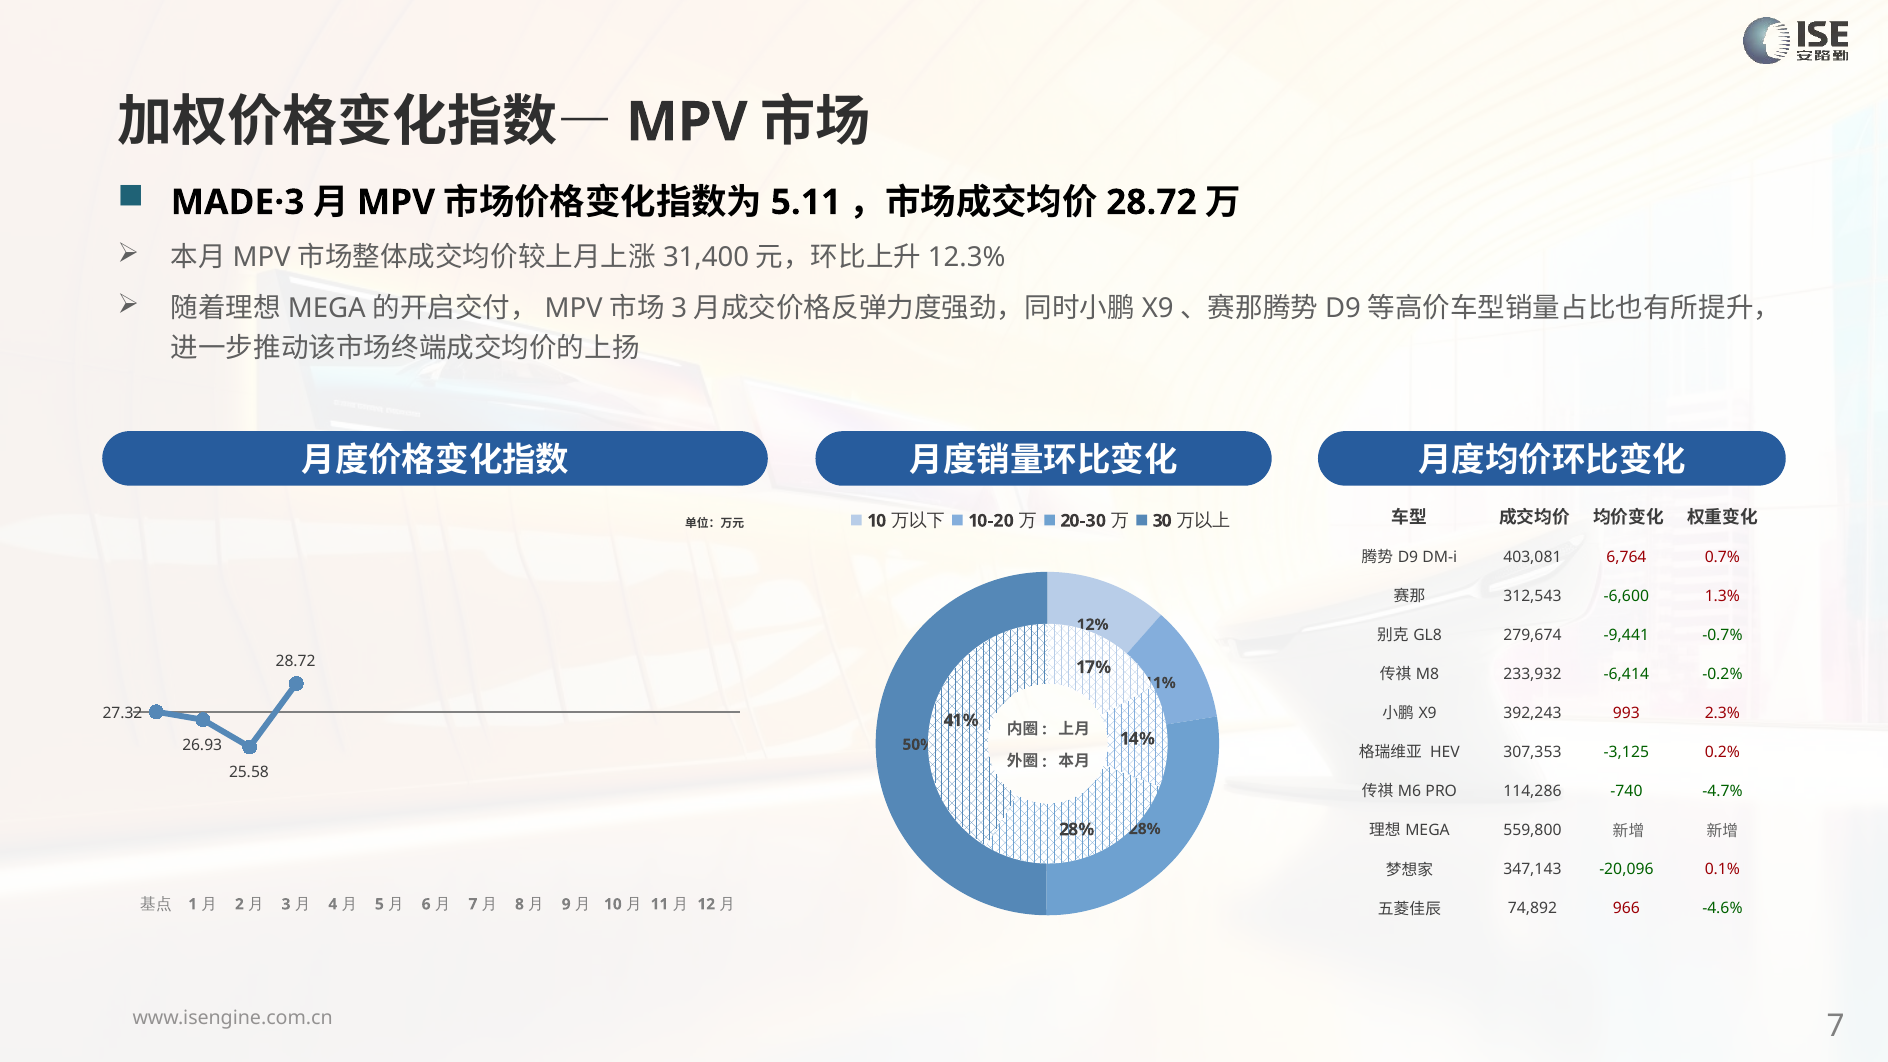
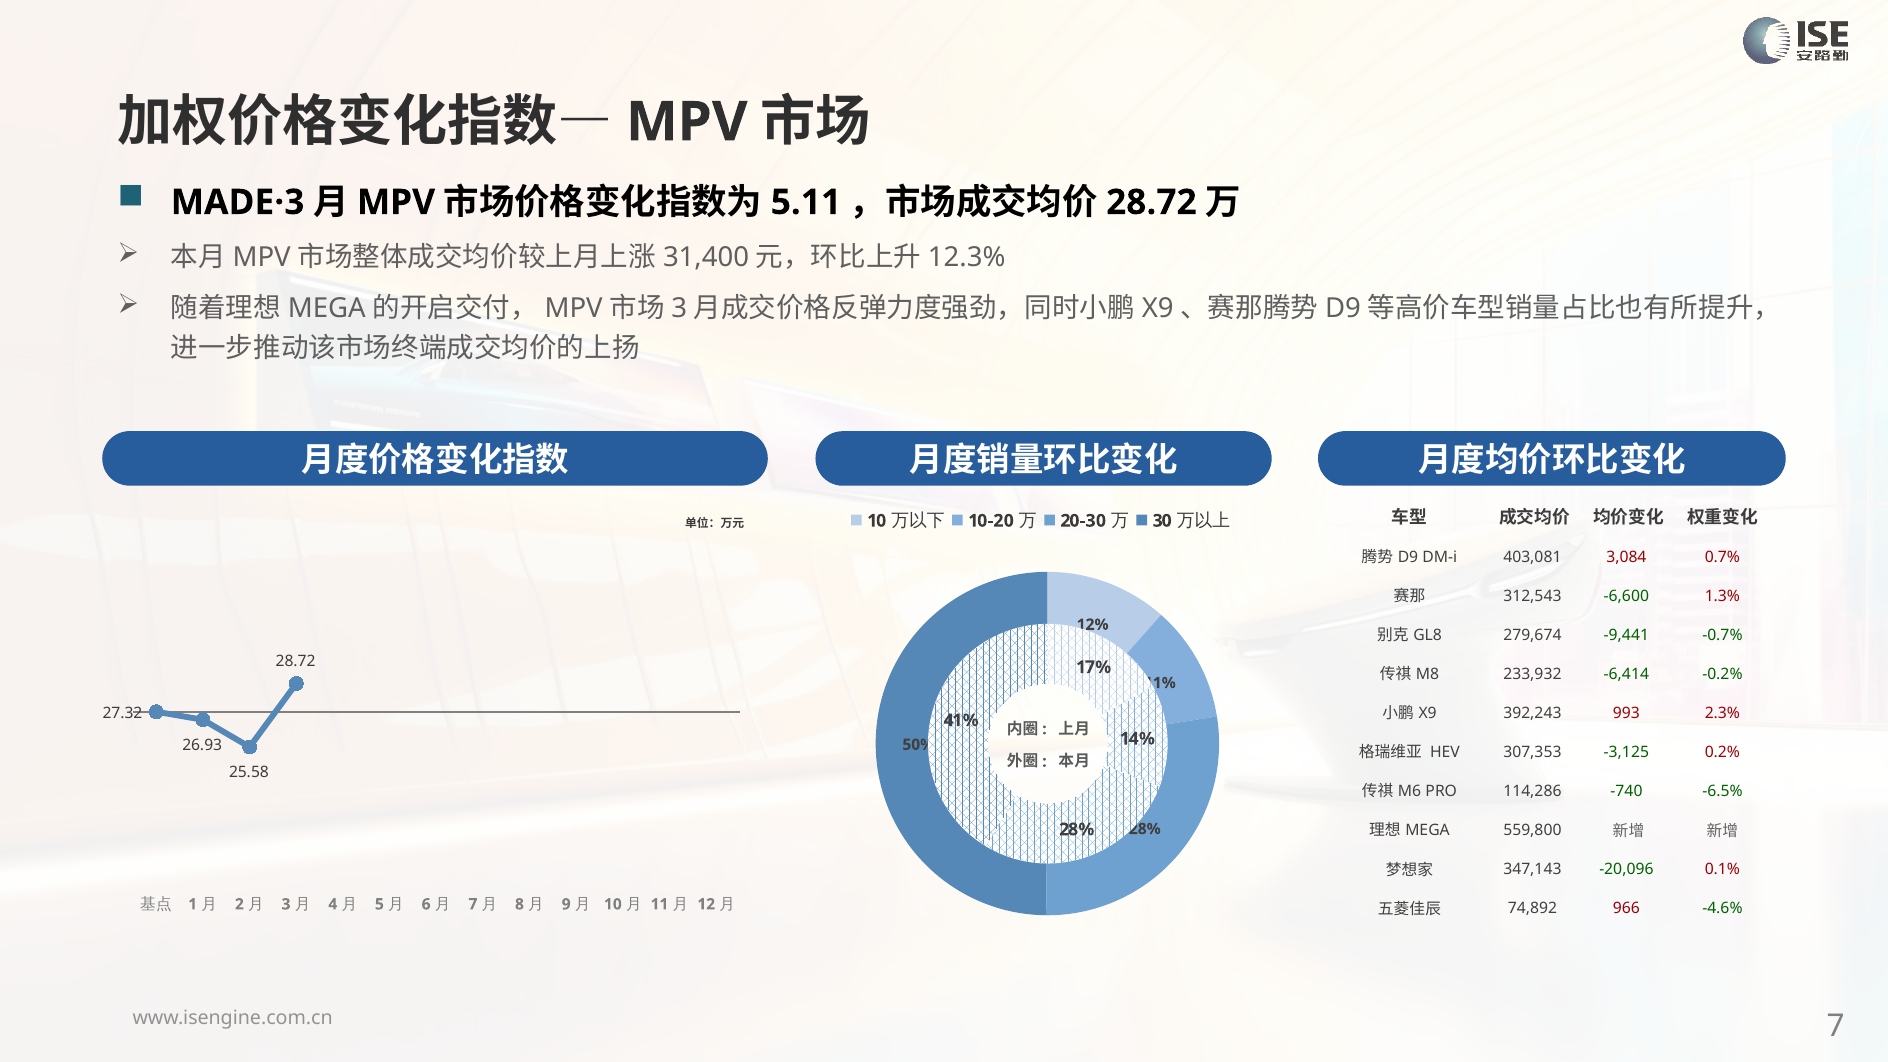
6,764: 6,764 -> 3,084 (1626, 557)
-4.7%: -4.7% -> -6.5% (1722, 791)
